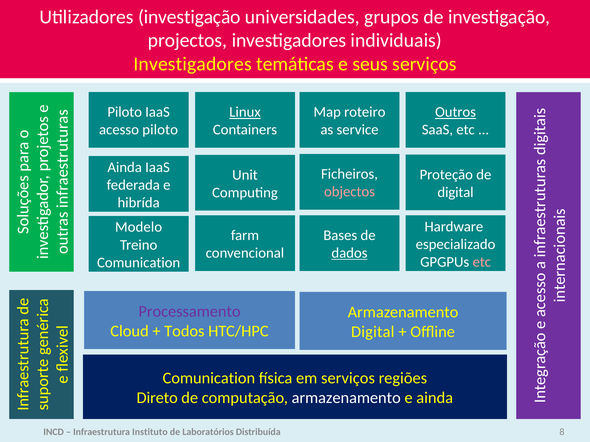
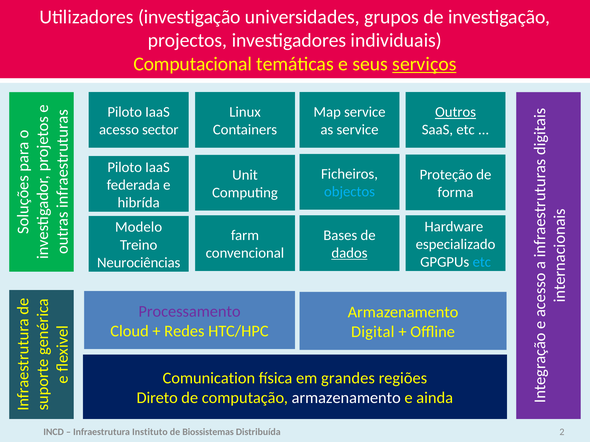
Investigadores: Investigadores -> Computacional (193, 64)
serviços underline: none -> present (424, 64)
Linux underline: present -> none (245, 112)
Map roteiro: roteiro -> service (365, 112)
acesso piloto: piloto -> sector (160, 130)
Ainda: Ainda -> Piloto (125, 167)
objectos colour: pink -> light blue (349, 192)
digital: digital -> forma (456, 192)
etc colour: pink -> light blue (482, 262)
Comunication: Comunication -> Neurociências (139, 263)
Todos: Todos -> Redes (184, 331)
em serviços: serviços -> grandes (348, 378)
Laboratórios: Laboratórios -> Biossistemas (208, 432)
8: 8 -> 2 (562, 432)
